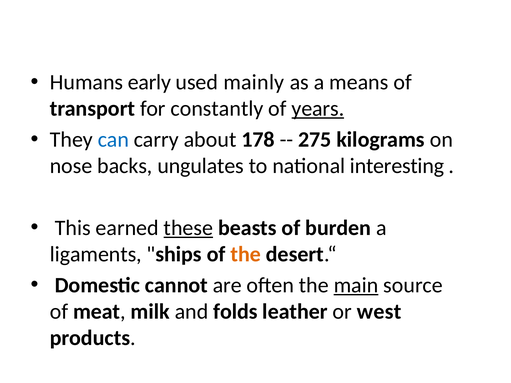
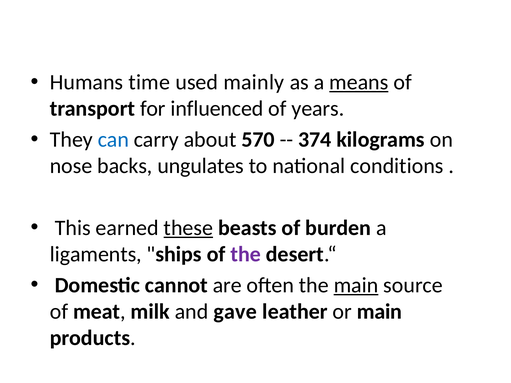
early: early -> time (149, 82)
means underline: none -> present (359, 82)
constantly: constantly -> influenced (217, 109)
years underline: present -> none (318, 109)
178: 178 -> 570 (258, 140)
275: 275 -> 374 (315, 140)
interesting: interesting -> conditions (397, 166)
the colour: orange -> purple (246, 254)
folds: folds -> gave (235, 312)
or west: west -> main (379, 312)
